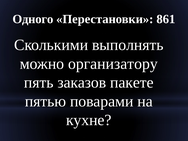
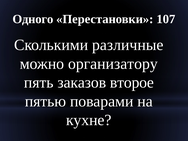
861: 861 -> 107 (166, 19)
выполнять: выполнять -> различные (128, 45)
пакете: пакете -> второе (132, 83)
